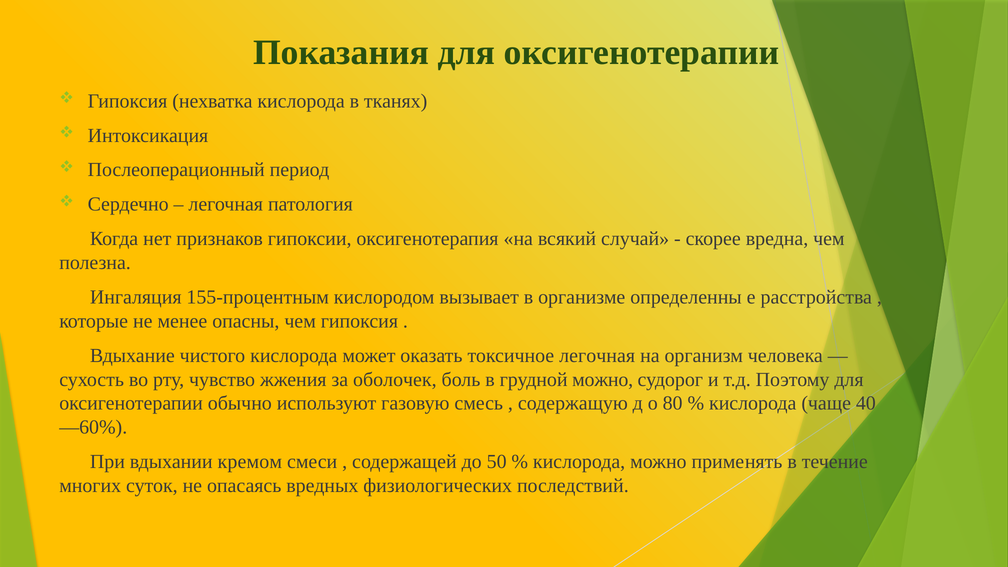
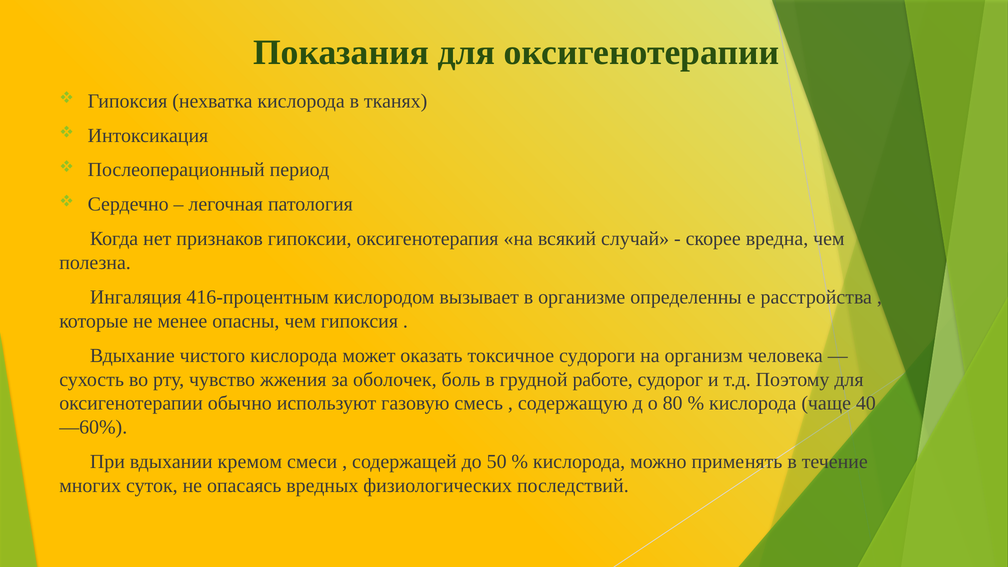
155-процентным: 155-процентным -> 416-процентным (258, 297)
токсичное легочная: легочная -> судороги (597, 355)
грудной можно: можно -> работе (603, 379)
